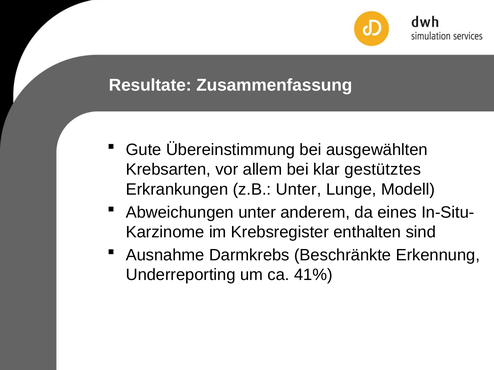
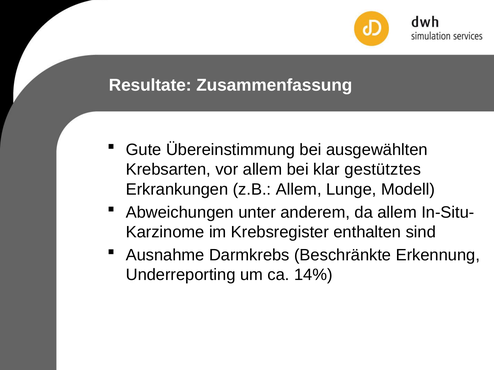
z.B Unter: Unter -> Allem (299, 190)
da eines: eines -> allem (397, 213)
41%: 41% -> 14% (313, 275)
